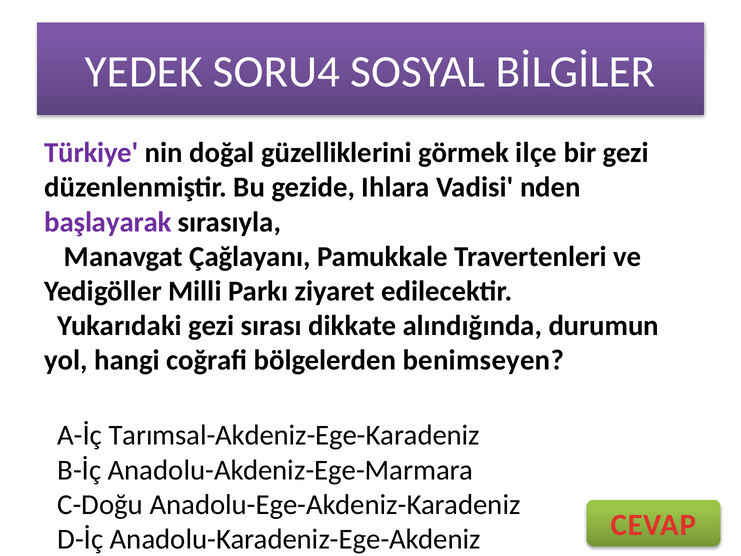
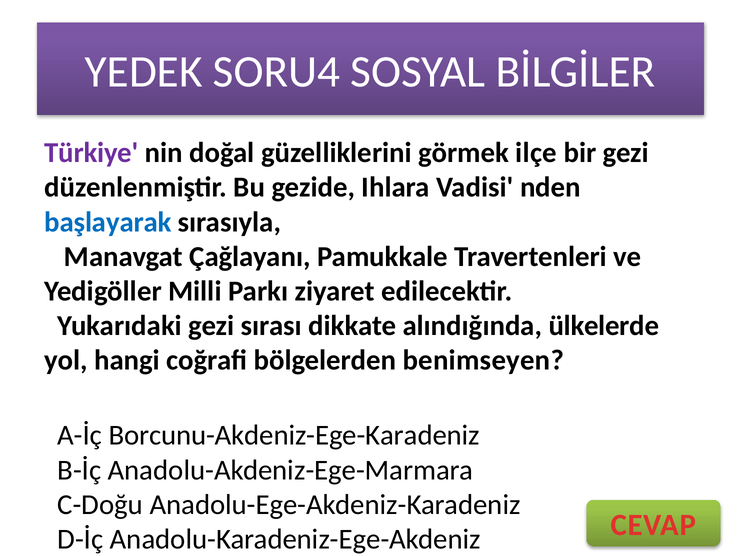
başlayarak colour: purple -> blue (108, 222)
durumun: durumun -> ülkelerde (604, 326)
Tarımsal-Akdeniz-Ege-Karadeniz: Tarımsal-Akdeniz-Ege-Karadeniz -> Borcunu-Akdeniz-Ege-Karadeniz (294, 435)
